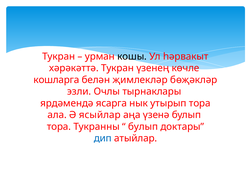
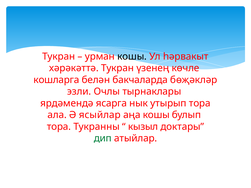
җимлекләр: җимлекләр -> бакчаларда (140, 80)
аңа үзенә: үзенә -> кошы (156, 115)
булып: булып -> кызыл (143, 127)
дип colour: blue -> green (103, 139)
